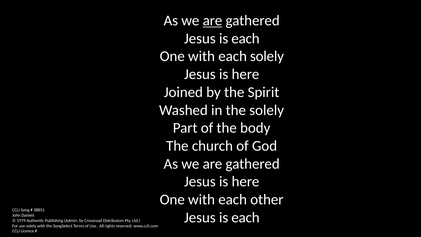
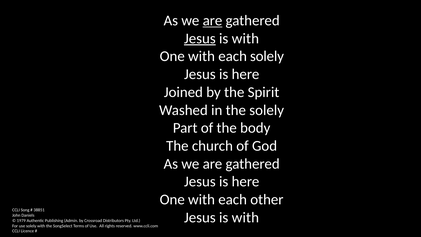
Jesus underline: none -> present (200, 38)
each: each -> with (245, 38)
each: each -> with (245, 217)
